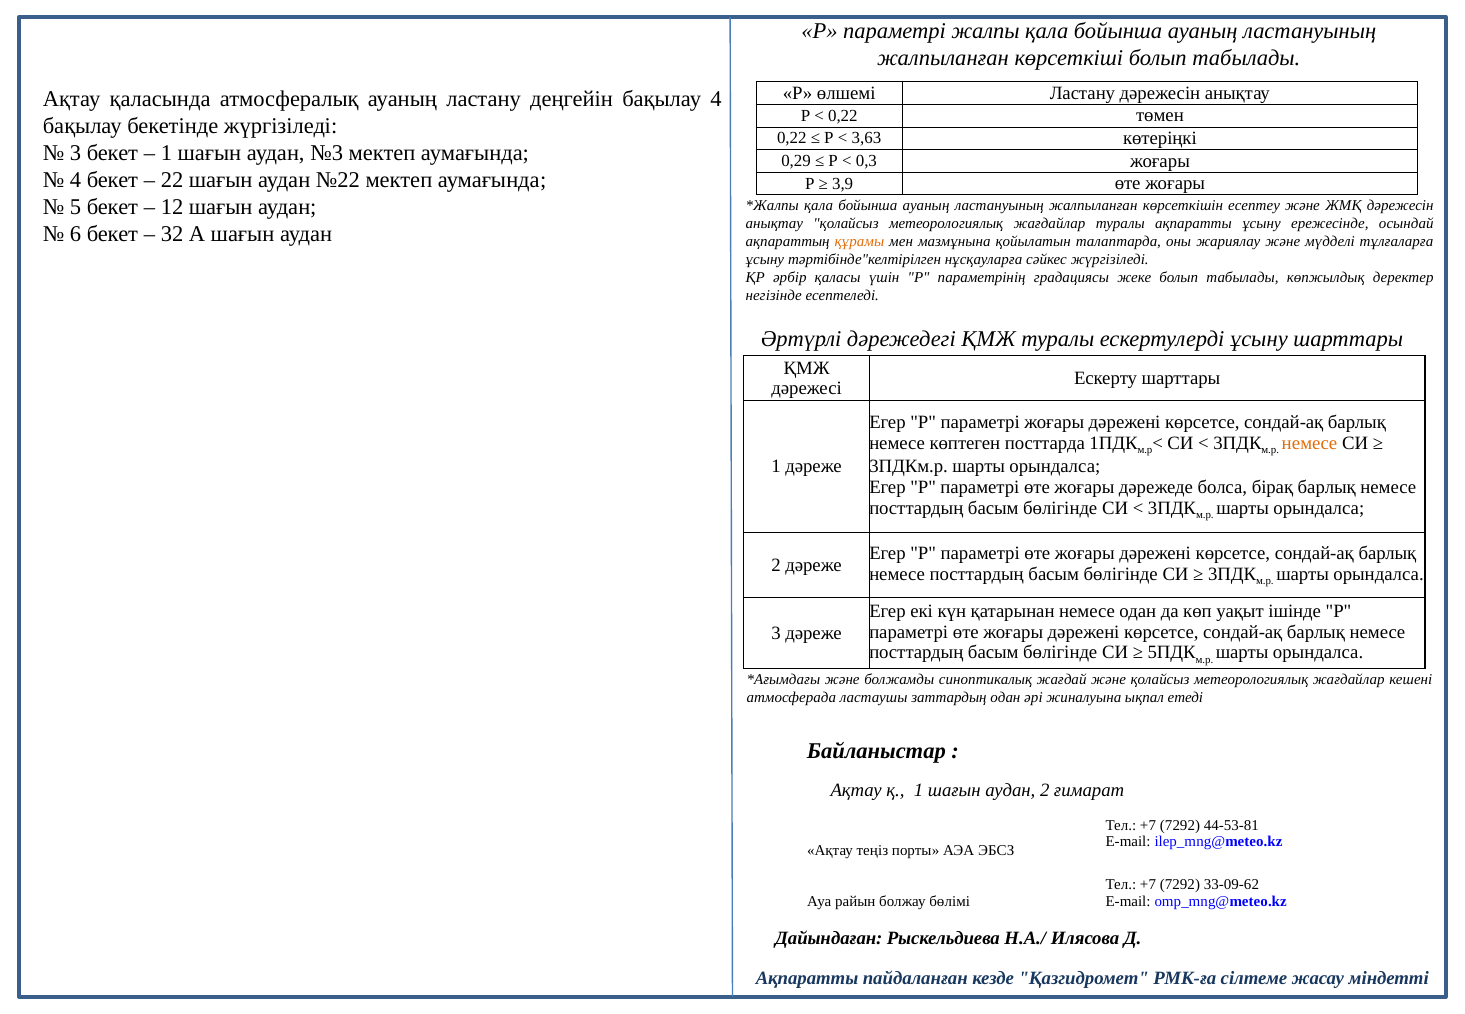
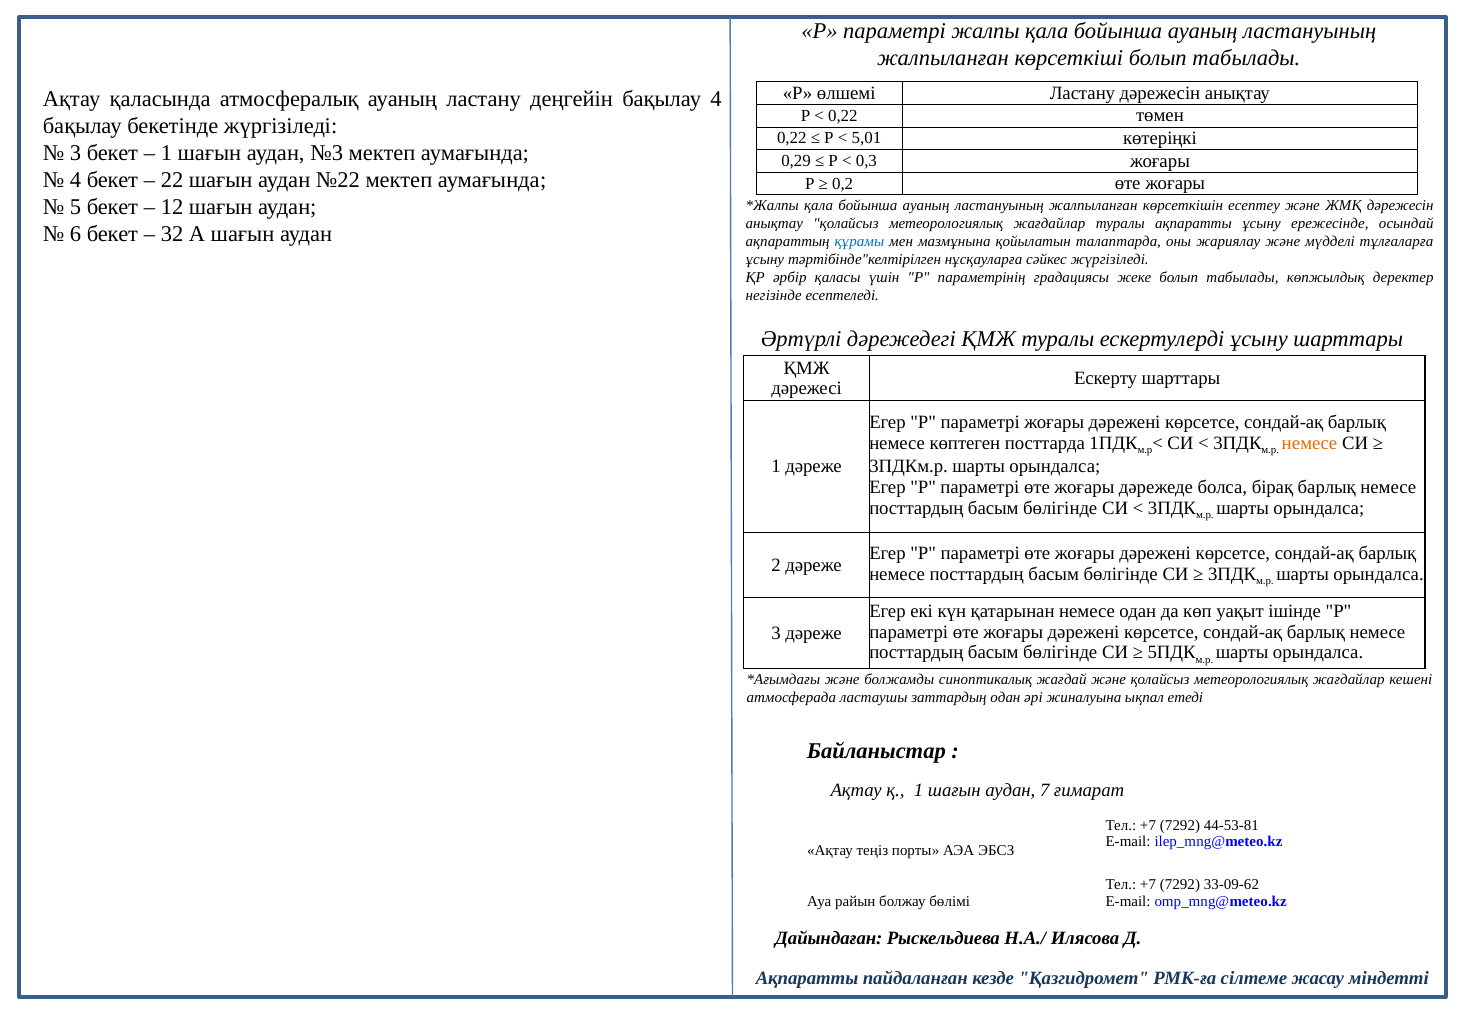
3,63: 3,63 -> 5,01 (867, 138)
3,9: 3,9 -> 0,2 (843, 184)
құрамы colour: orange -> blue (859, 241)
аудан 2: 2 -> 7 (1045, 791)
